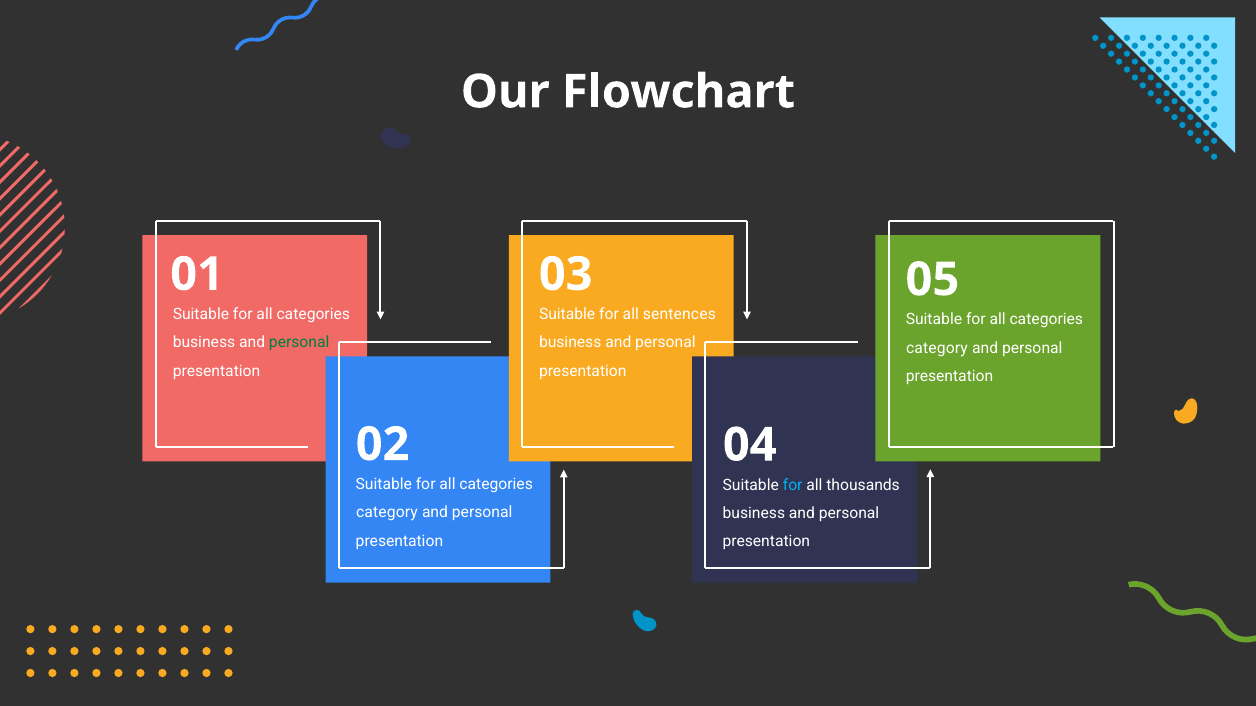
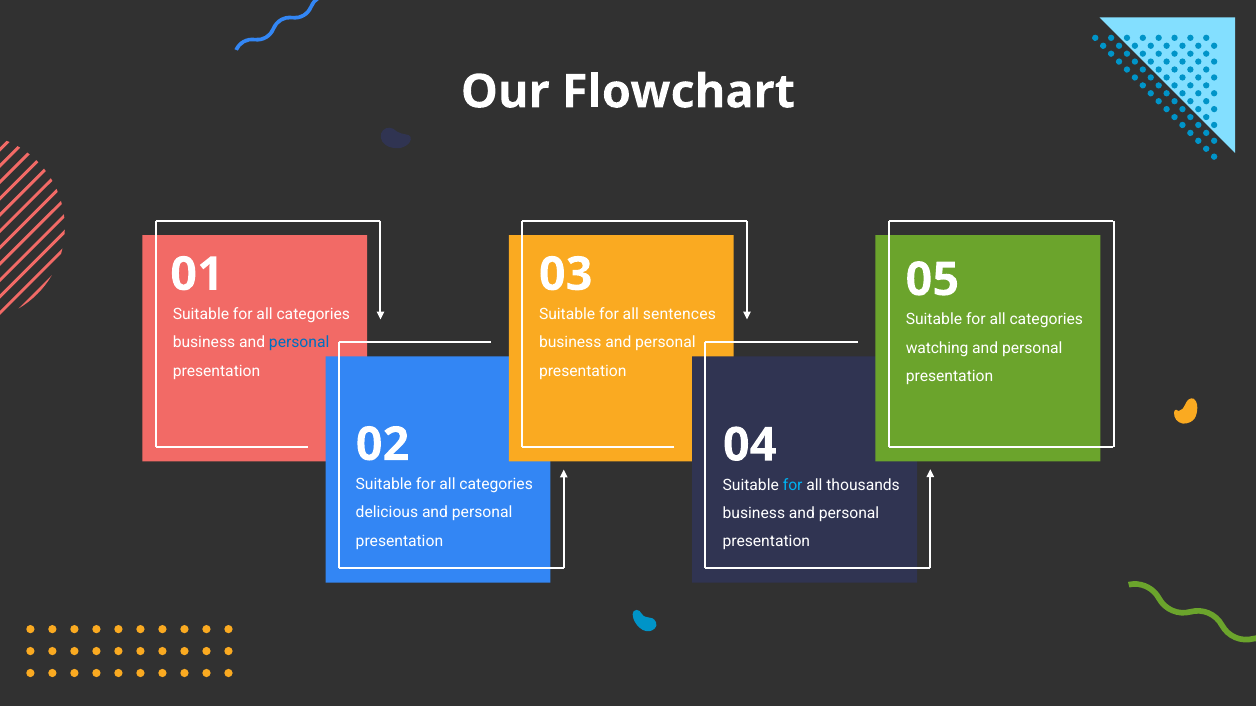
personal colour: green -> blue (299, 343)
category: category -> watching (937, 348)
category: category -> delicious (387, 513)
